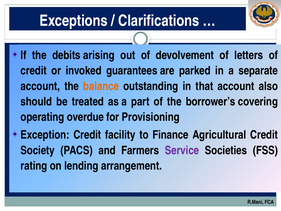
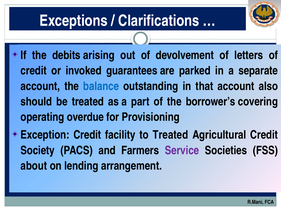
balance colour: orange -> blue (101, 86)
to Finance: Finance -> Treated (170, 135)
rating: rating -> about (34, 166)
